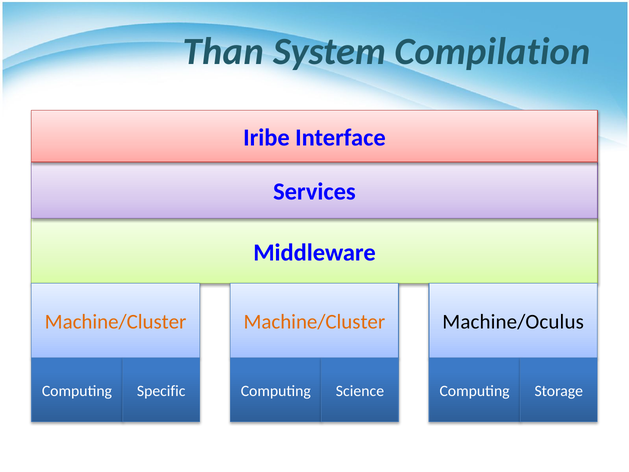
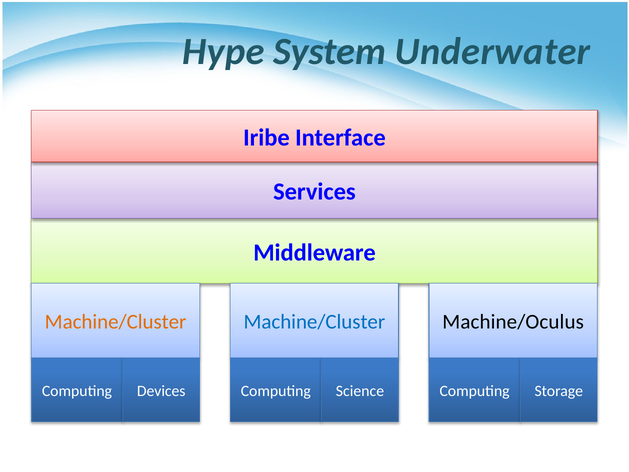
Than: Than -> Hype (223, 51)
Compilation: Compilation -> Underwater (493, 51)
Machine/Cluster colour: orange -> blue (314, 322)
Specific: Specific -> Devices (161, 391)
